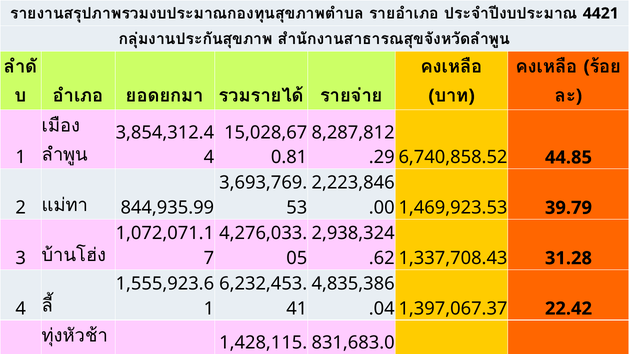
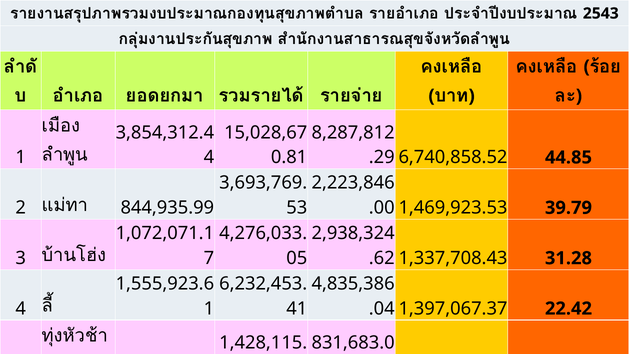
4421: 4421 -> 2543 (601, 13)
